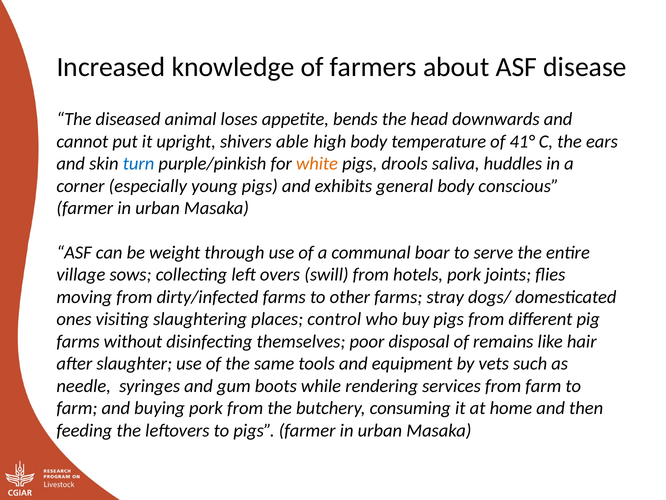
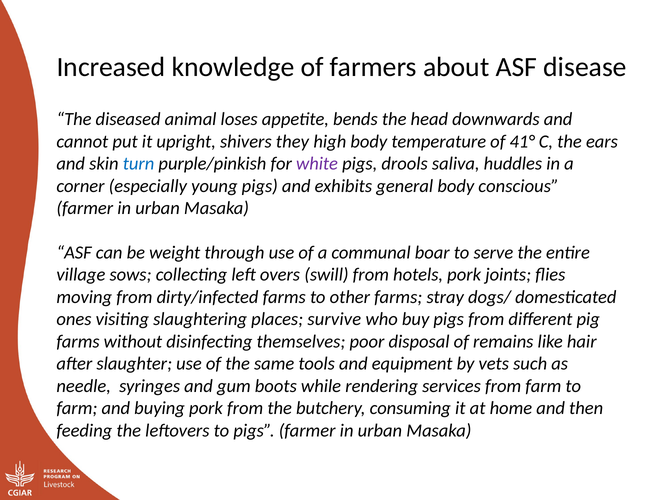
able: able -> they (292, 141)
white colour: orange -> purple (317, 164)
control: control -> survive (334, 319)
